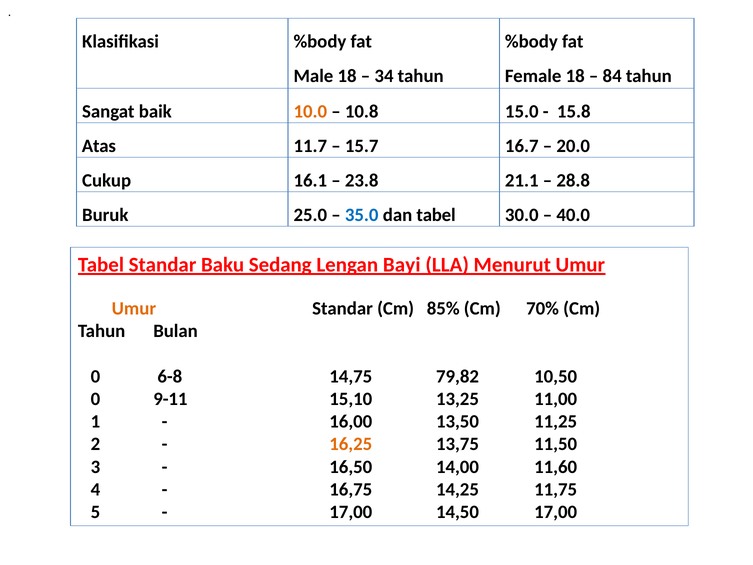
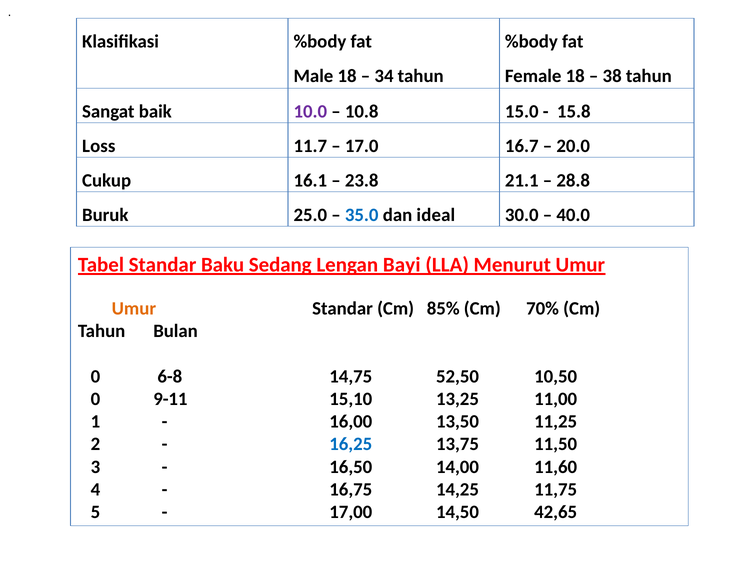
84: 84 -> 38 (612, 76)
10.0 colour: orange -> purple (310, 111)
Atas: Atas -> Loss (99, 146)
15.7: 15.7 -> 17.0 (362, 146)
dan tabel: tabel -> ideal (436, 215)
79,82: 79,82 -> 52,50 (457, 376)
16,25 colour: orange -> blue (351, 444)
14,50 17,00: 17,00 -> 42,65 (556, 512)
